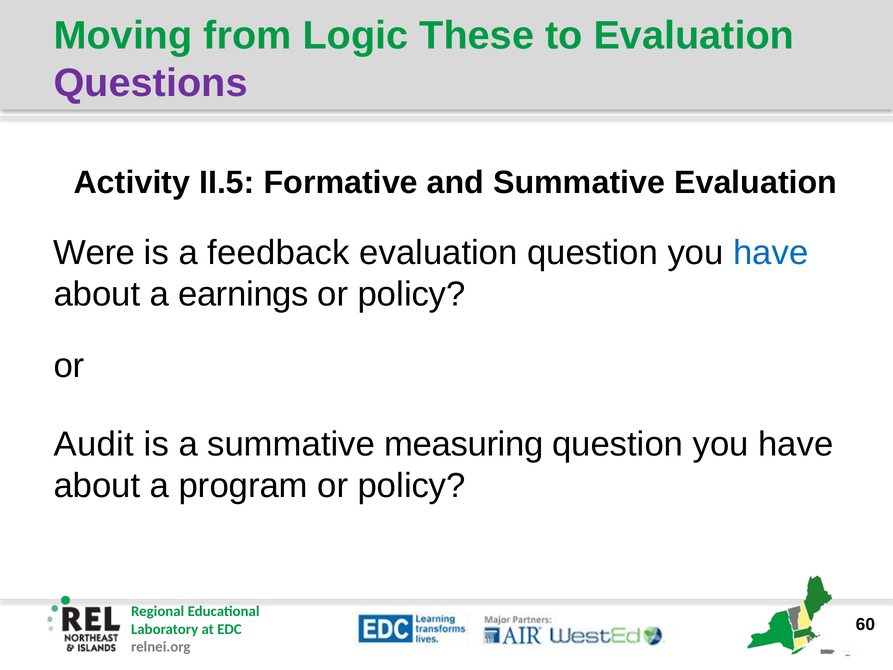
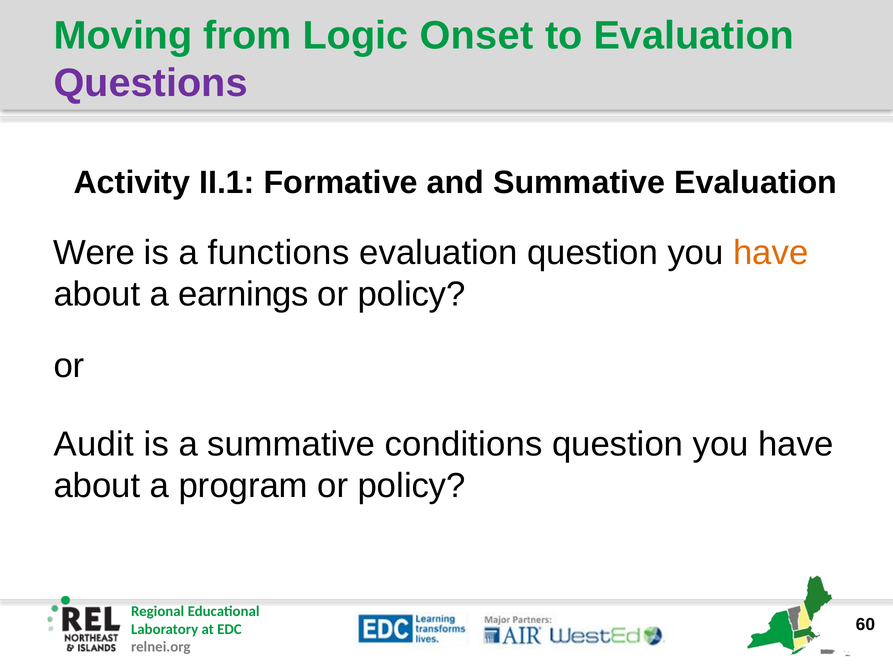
These: These -> Onset (477, 36)
II.5: II.5 -> II.1 (227, 182)
feedback: feedback -> functions (279, 252)
have colour: blue -> orange (771, 252)
measuring: measuring -> conditions (464, 444)
